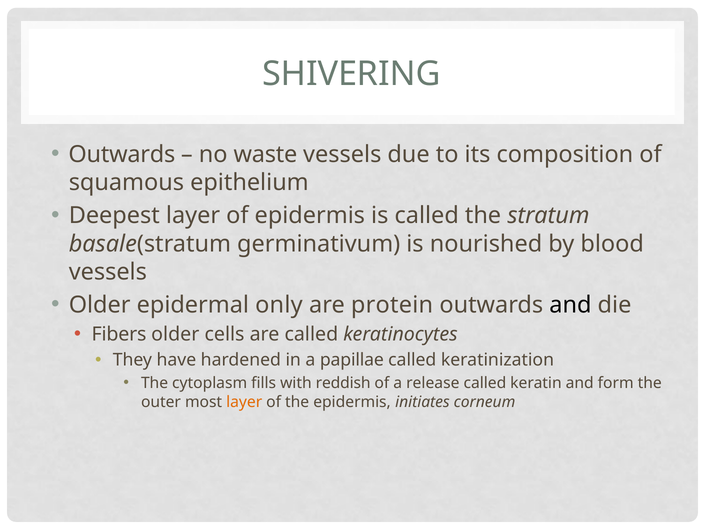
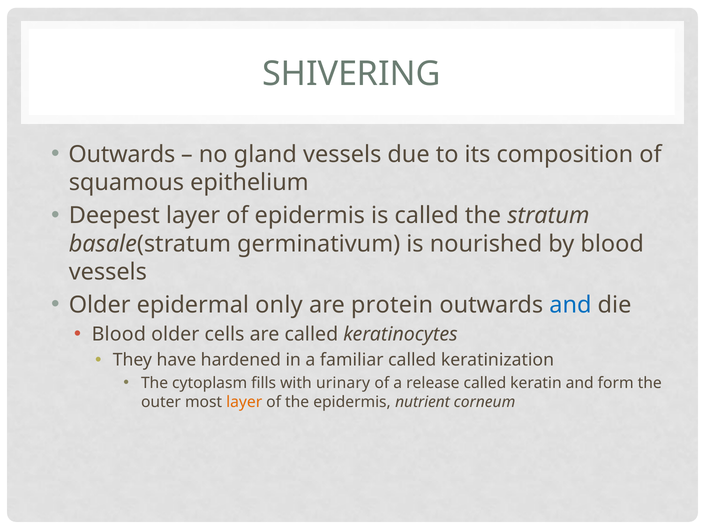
waste: waste -> gland (265, 154)
and colour: black -> blue (570, 305)
Fibers: Fibers -> Blood (119, 334)
papillae: papillae -> familiar (352, 360)
reddish: reddish -> urinary (343, 383)
initiates: initiates -> nutrient (423, 402)
